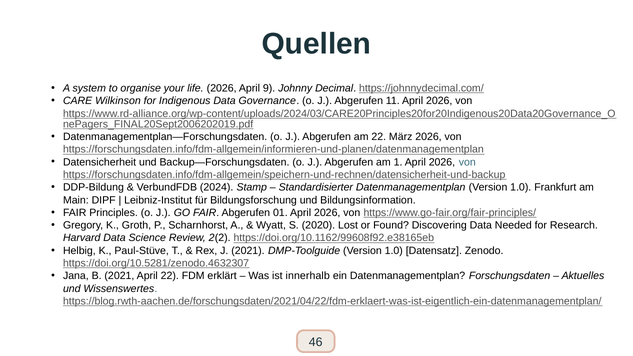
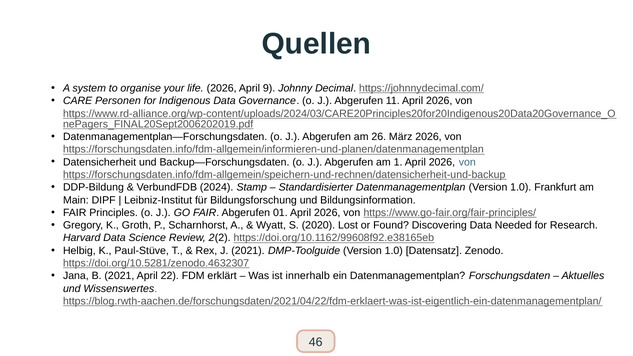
Wilkinson: Wilkinson -> Personen (118, 101)
am 22: 22 -> 26 (379, 137)
